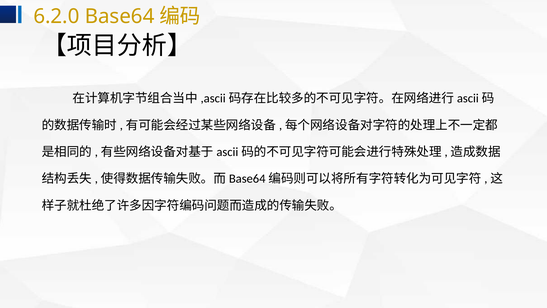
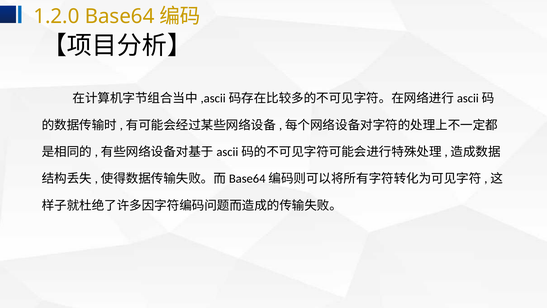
6.2.0: 6.2.0 -> 1.2.0 (56, 16)
